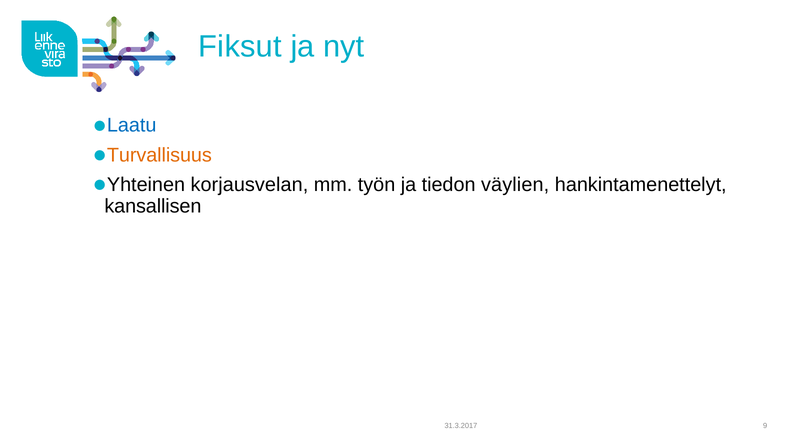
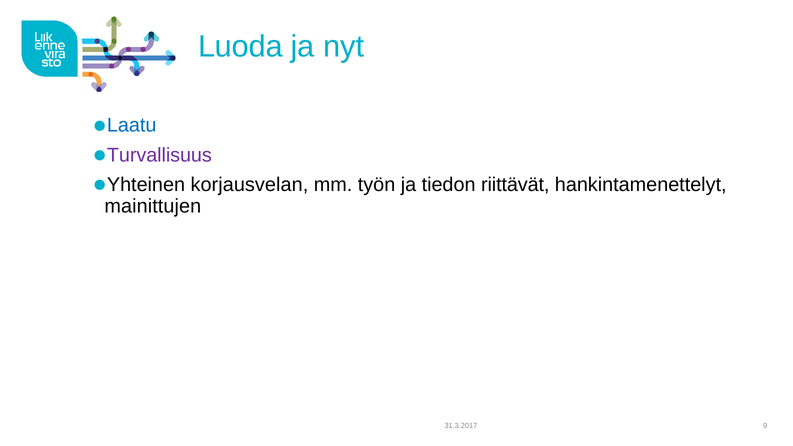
Fiksut: Fiksut -> Luoda (240, 47)
Turvallisuus colour: orange -> purple (159, 155)
väylien: väylien -> riittävät (515, 185)
kansallisen: kansallisen -> mainittujen (153, 206)
